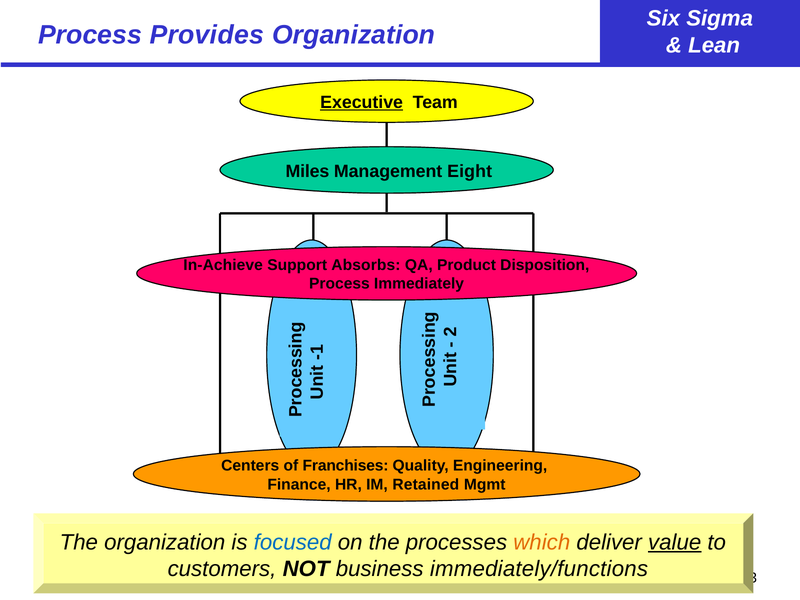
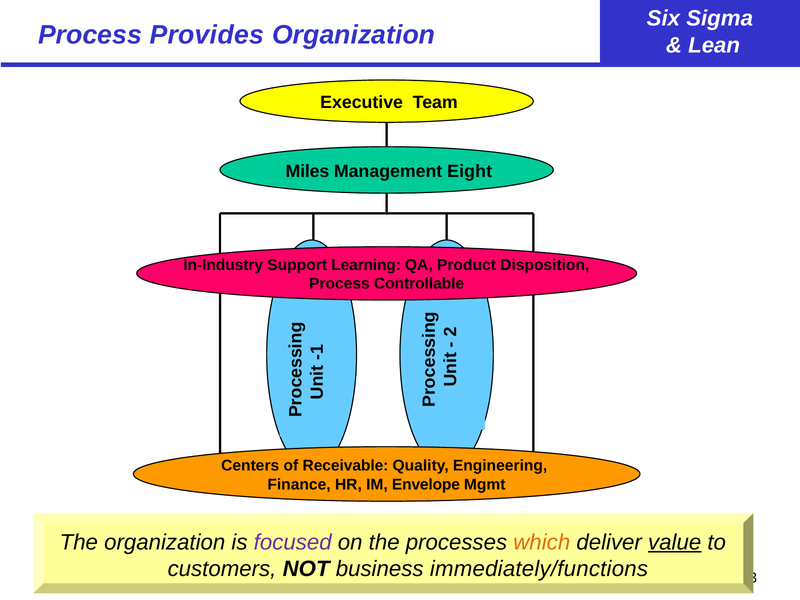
Executive underline: present -> none (362, 102)
In-Achieve: In-Achieve -> In-Industry (223, 265)
Absorbs: Absorbs -> Learning (366, 265)
Immediately: Immediately -> Controllable (419, 284)
Franchises: Franchises -> Receivable (346, 466)
Retained: Retained -> Envelope (426, 484)
focused colour: blue -> purple (293, 542)
